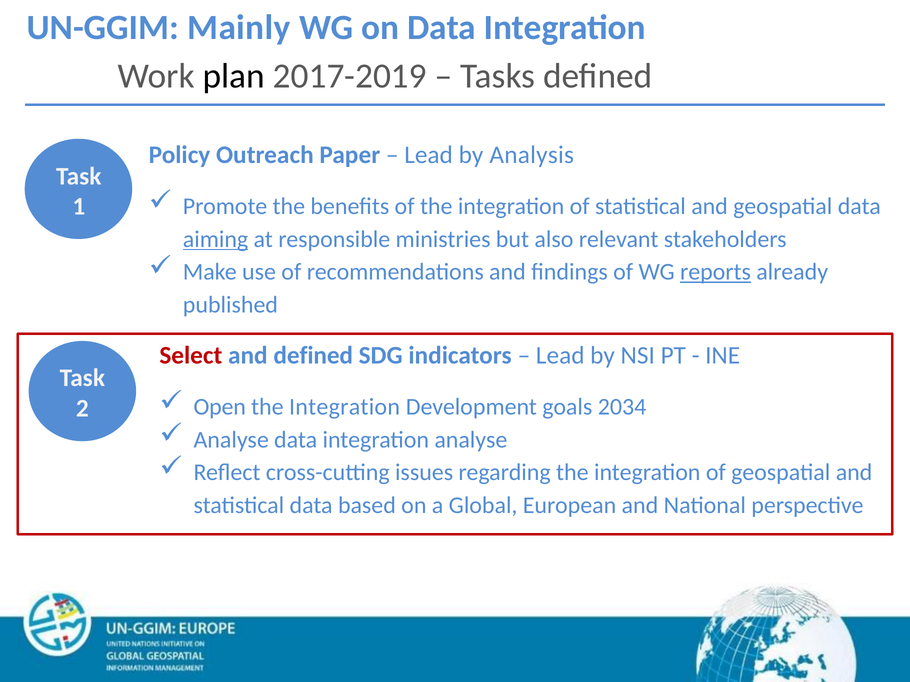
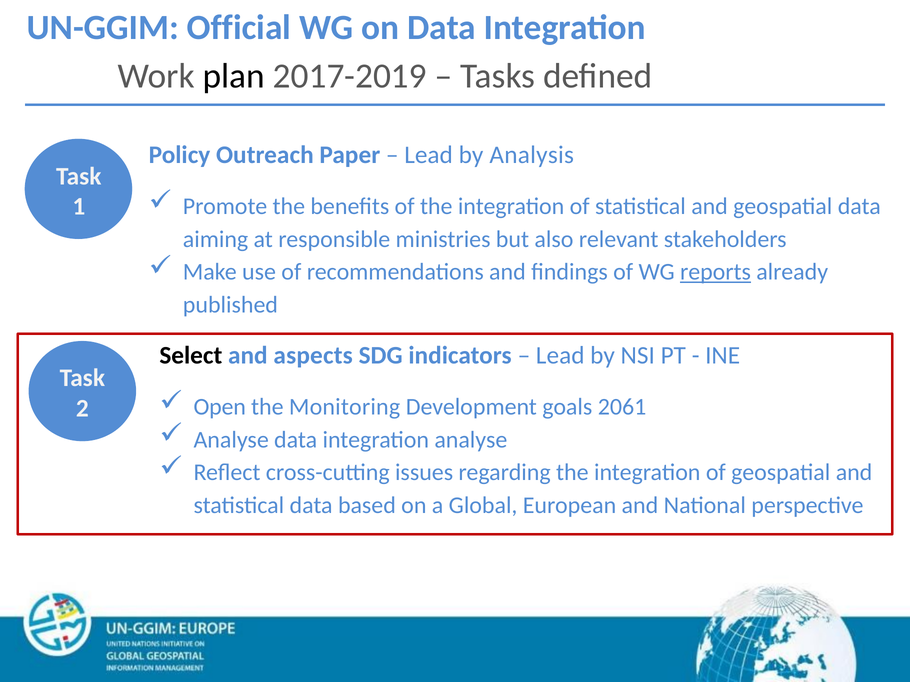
Mainly: Mainly -> Official (239, 28)
aiming underline: present -> none (216, 239)
Select colour: red -> black (191, 355)
and defined: defined -> aspects (313, 355)
Integration: Integration -> Monitoring (345, 407)
2034: 2034 -> 2061 (622, 407)
